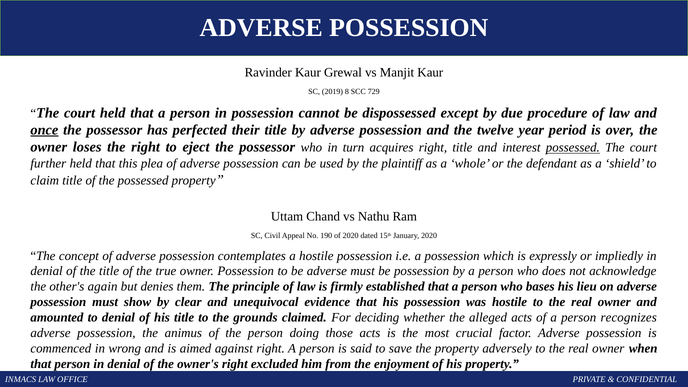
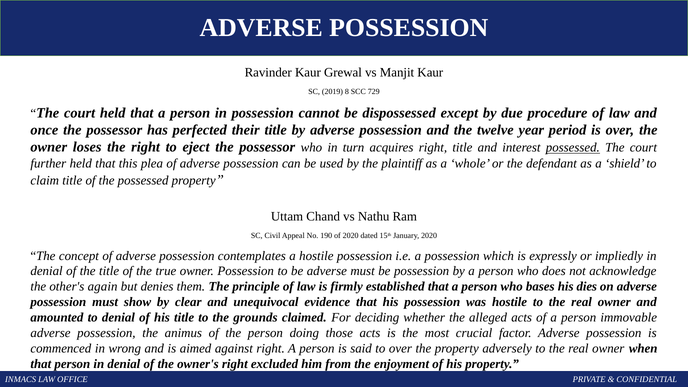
once underline: present -> none (44, 130)
lieu: lieu -> dies (587, 287)
recognizes: recognizes -> immovable (629, 318)
to save: save -> over (400, 349)
